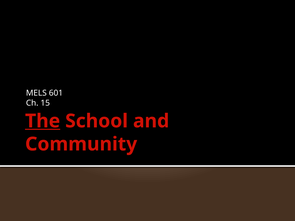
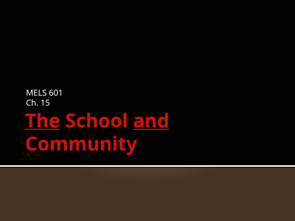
and underline: none -> present (151, 121)
